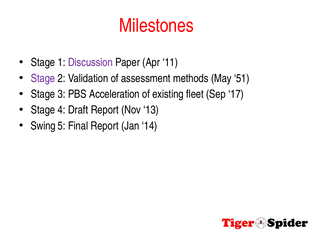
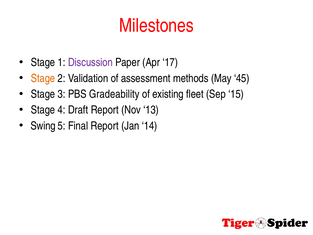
11: 11 -> 17 (170, 62)
Stage colour: purple -> orange (43, 78)
51: 51 -> 45 (242, 78)
Acceleration: Acceleration -> Gradeability (114, 94)
17: 17 -> 15 (236, 94)
